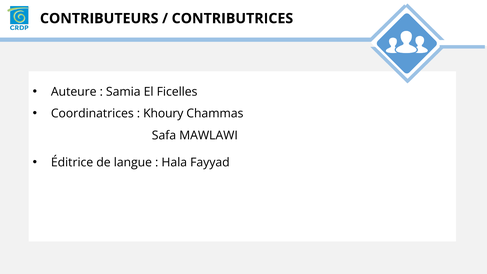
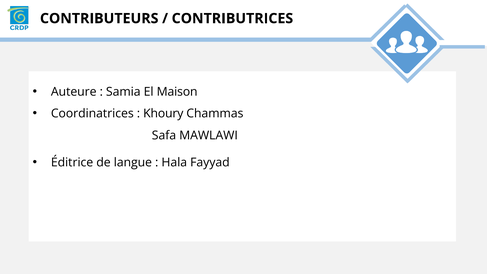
Ficelles: Ficelles -> Maison (177, 92)
